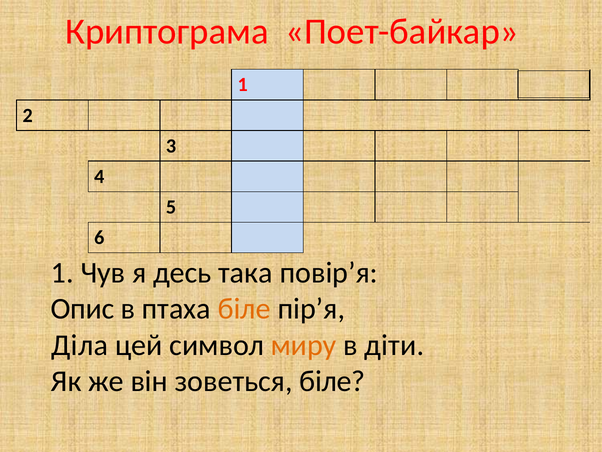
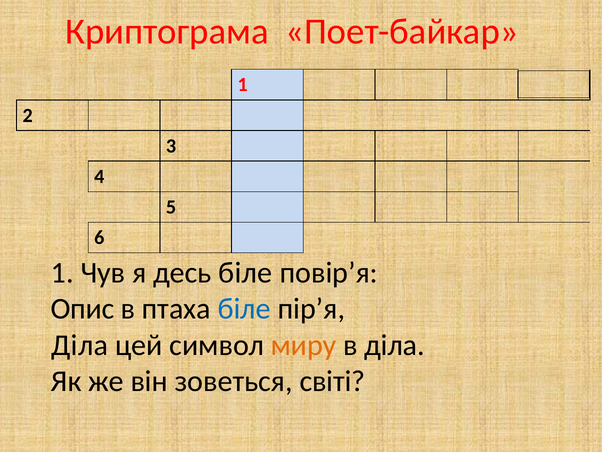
десь така: така -> біле (245, 273)
біле colour: orange -> blue (244, 309)
в діти: діти -> діла (395, 345)
зоветься біле: біле -> світі (332, 381)
